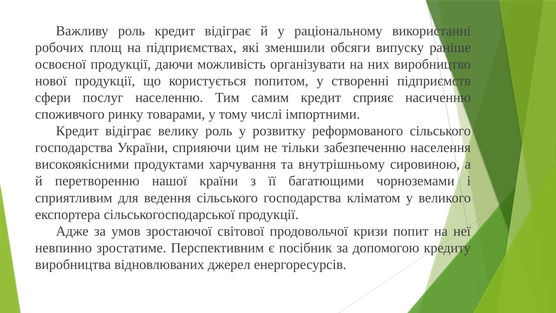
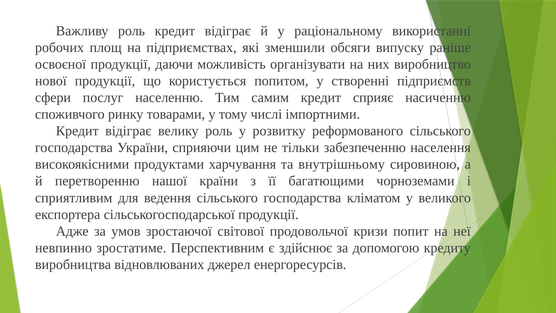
посібник: посібник -> здійснює (306, 248)
